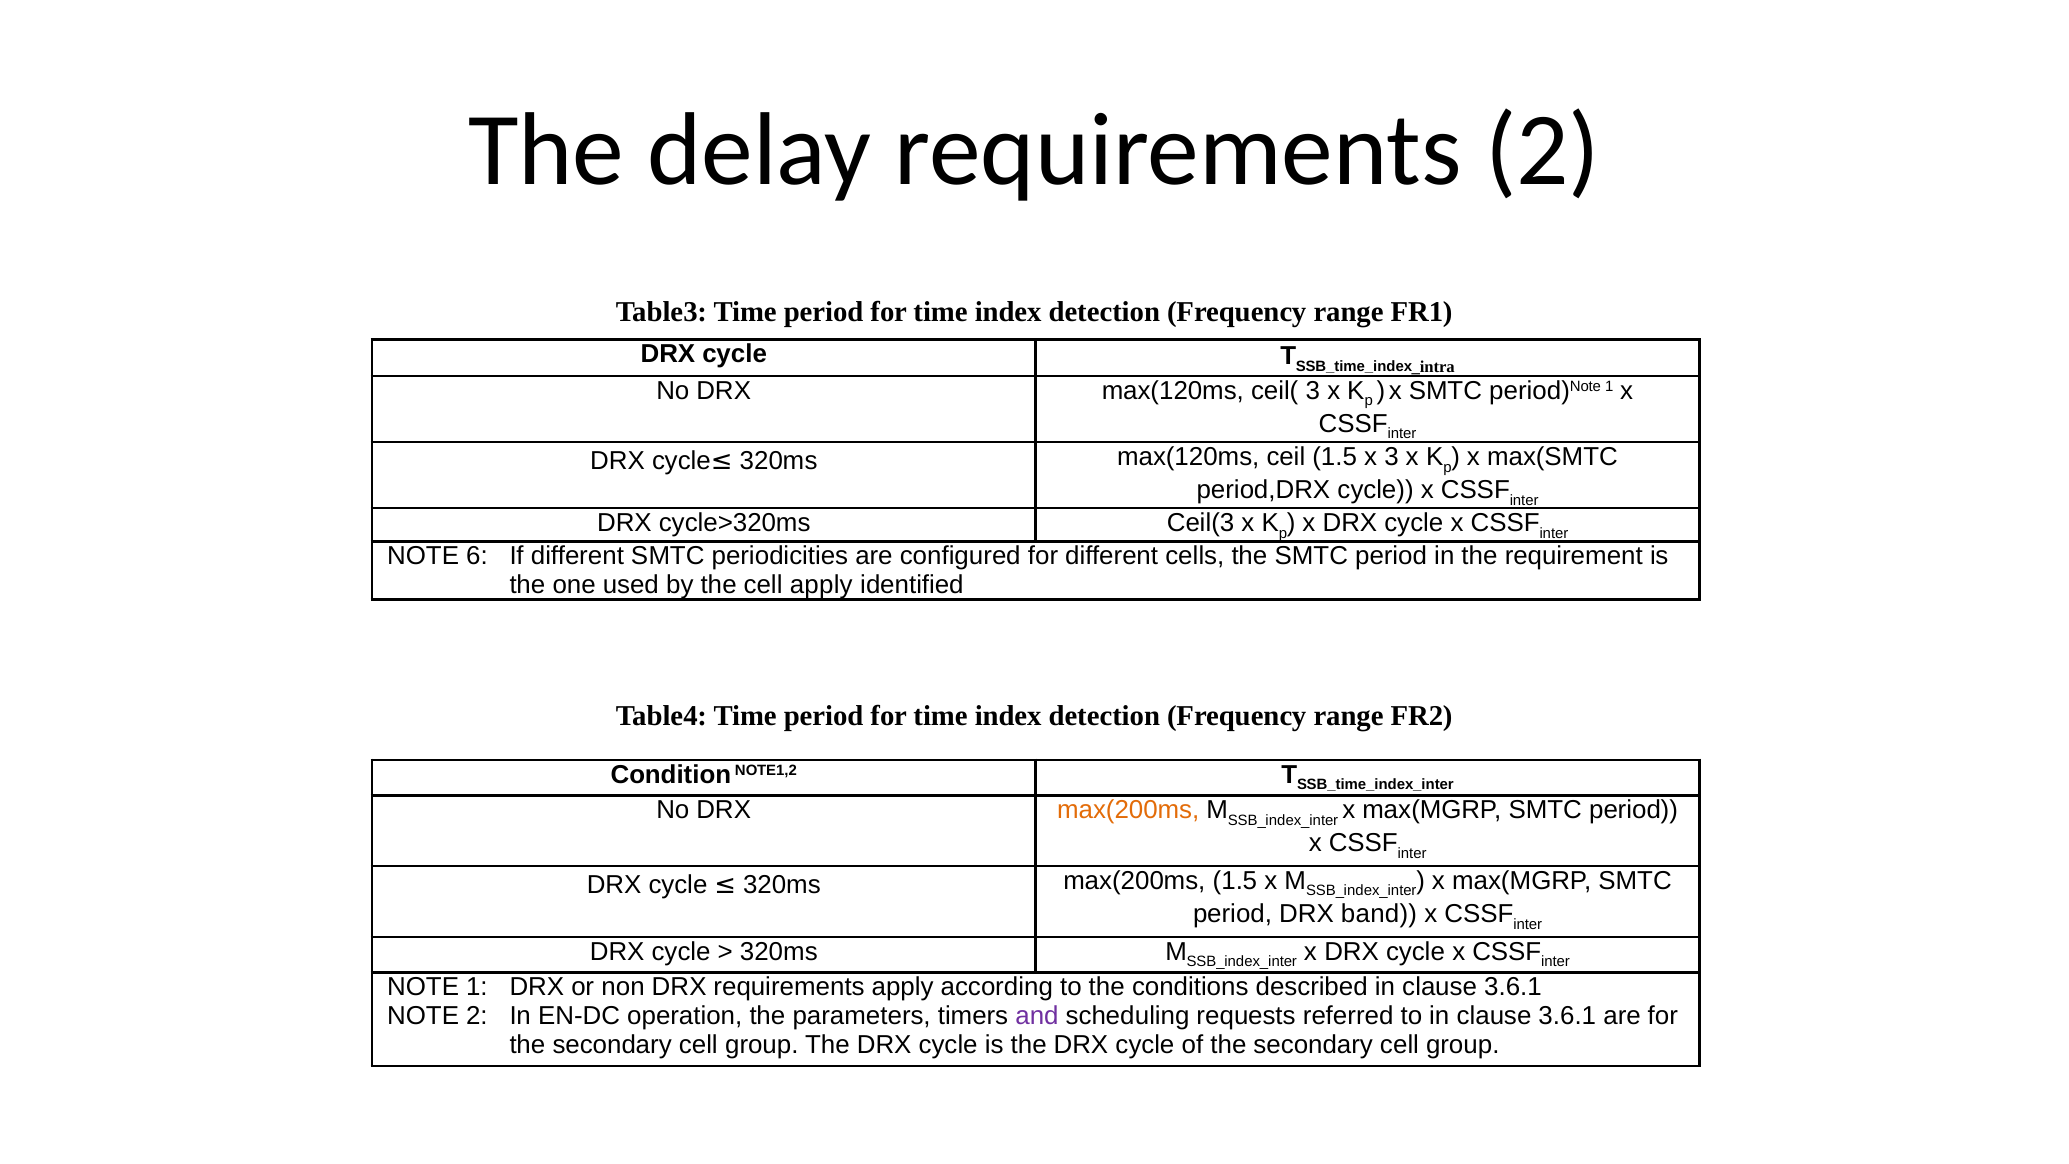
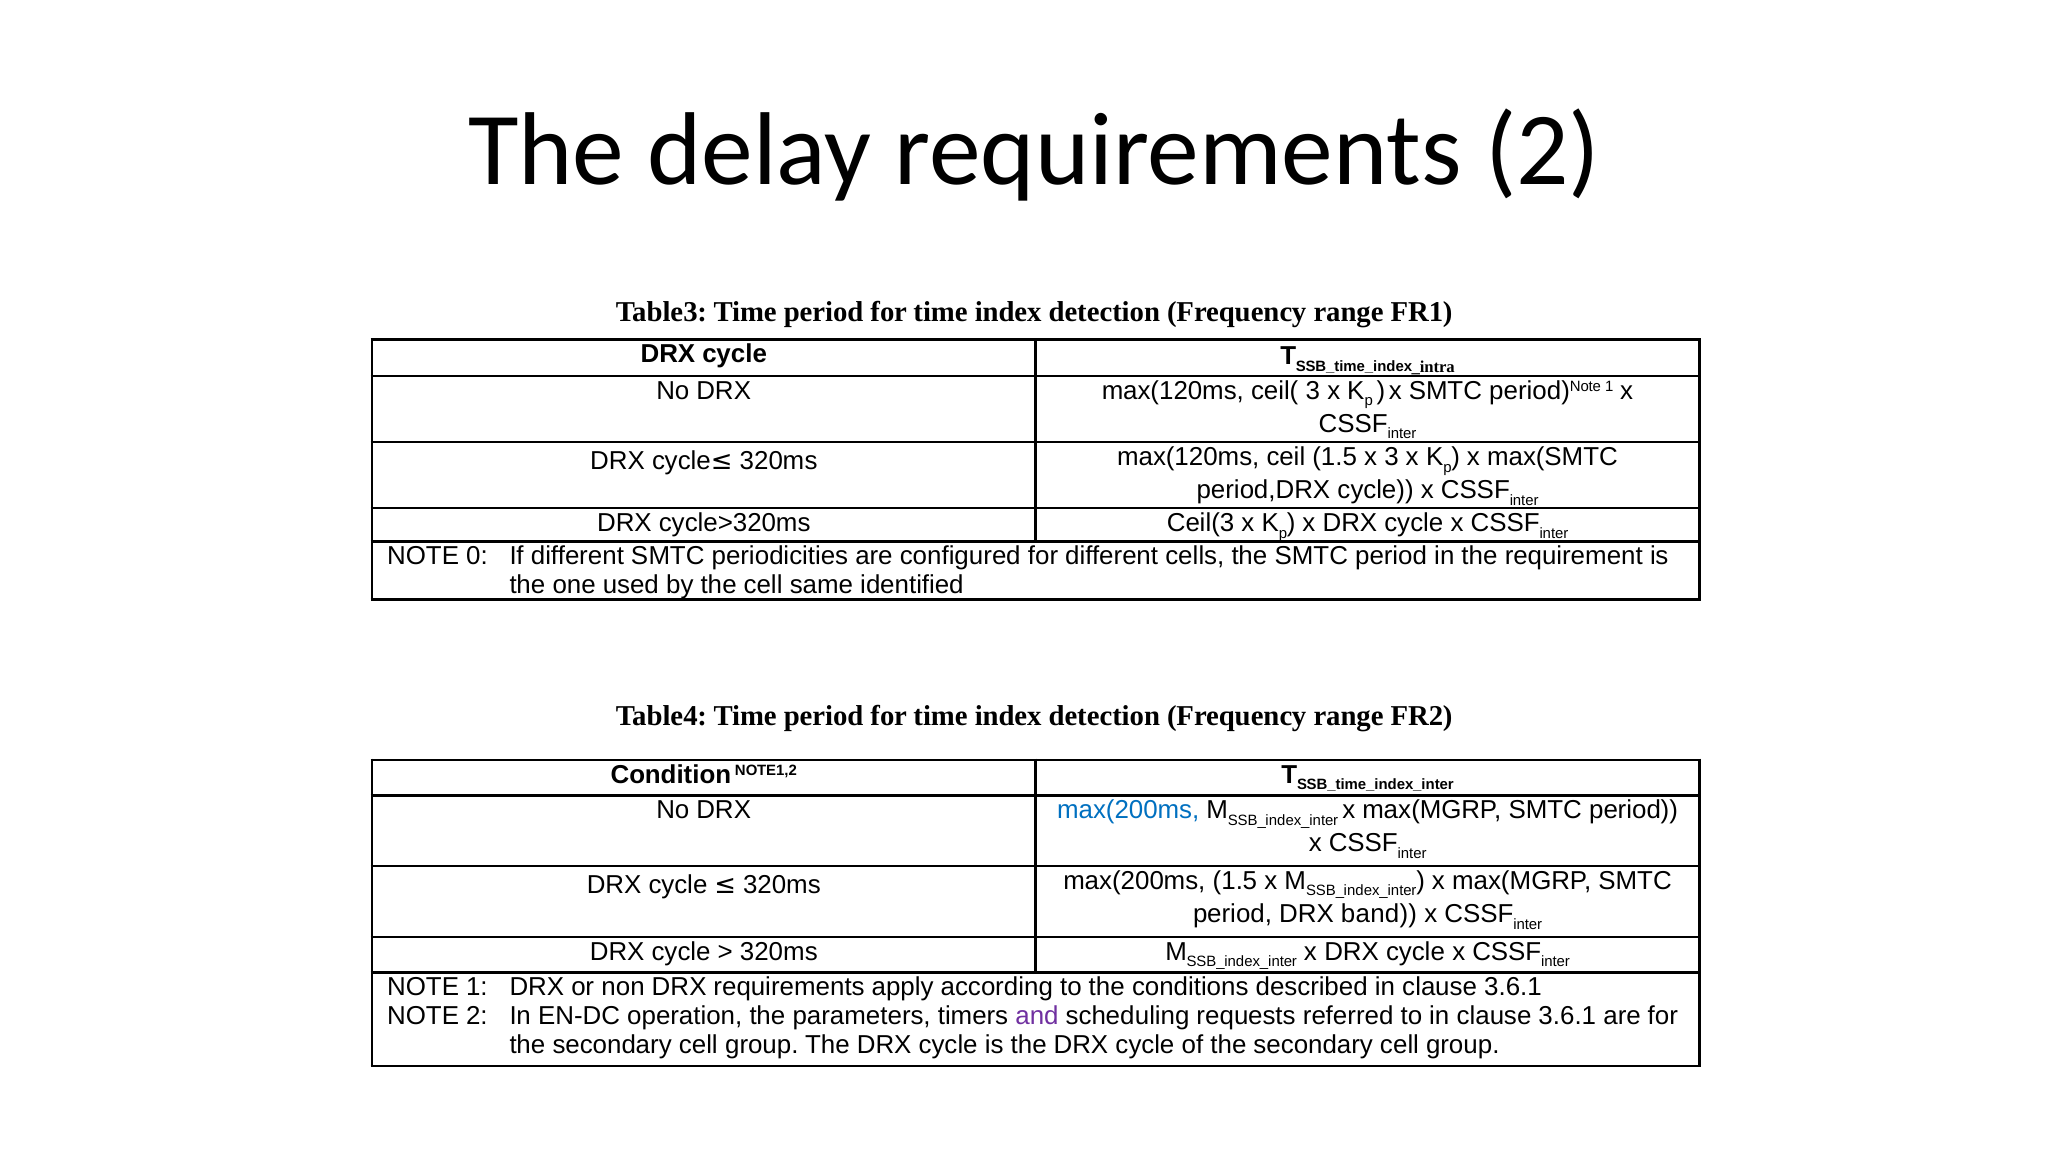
6: 6 -> 0 (477, 556)
cell apply: apply -> same (821, 585)
max(200ms colour: orange -> blue (1128, 810)
